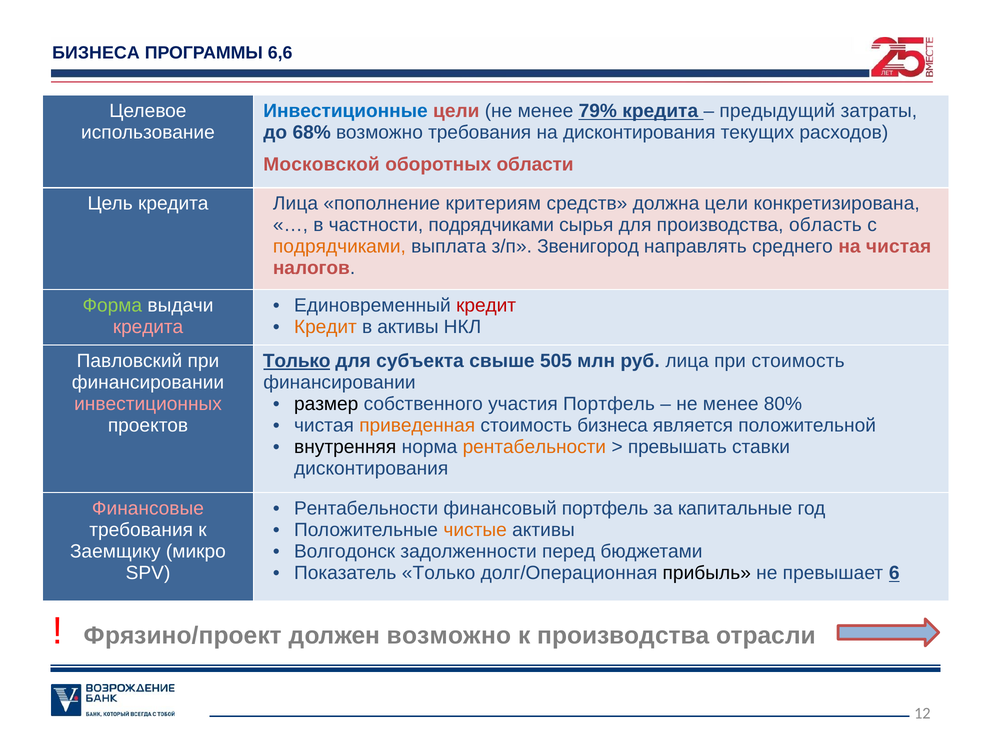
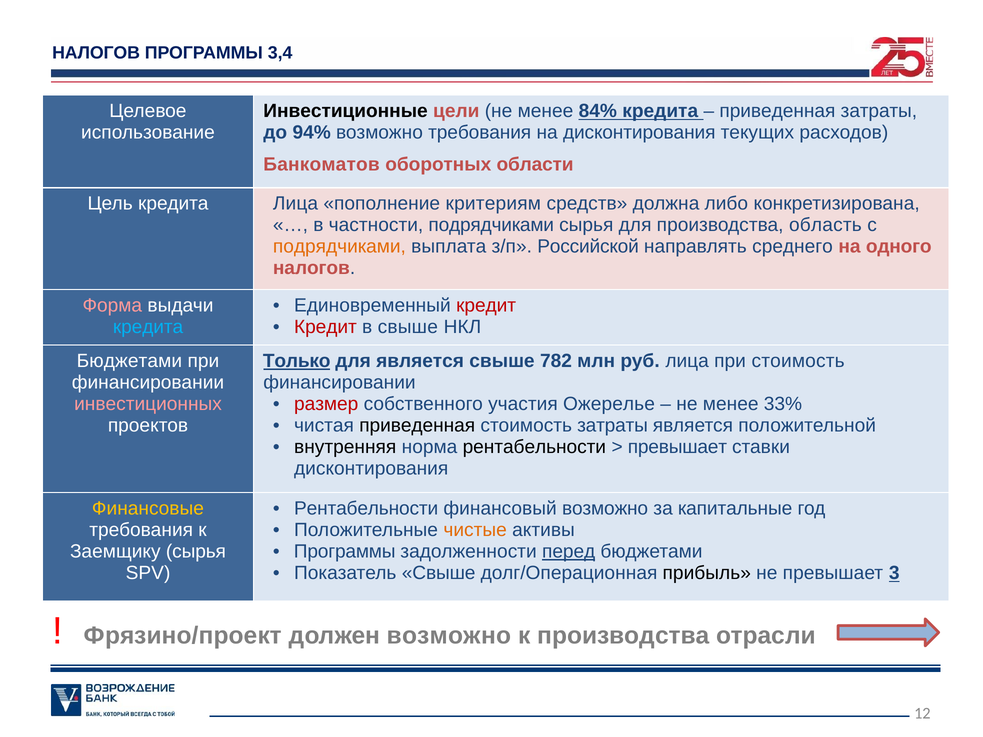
БИЗНЕСА: БИЗНЕСА -> НАЛОГОВ (96, 53)
6,6: 6,6 -> 3,4 (280, 53)
Инвестиционные colour: blue -> black (346, 111)
79%: 79% -> 84% (598, 111)
предыдущий: предыдущий -> приведенная (777, 111)
68%: 68% -> 94% (312, 132)
Московской: Московской -> Банкоматов (322, 165)
должна цели: цели -> либо (726, 204)
Звенигород: Звенигород -> Российской (588, 247)
на чистая: чистая -> одного (899, 247)
Форма colour: light green -> pink (112, 305)
кредита colour: pink -> light blue (148, 327)
Кредит colour: orange -> red (325, 327)
в активы: активы -> свыше (408, 327)
Павловский: Павловский -> Бюджетами (129, 361)
для субъекта: субъекта -> является (420, 361)
505: 505 -> 782 (556, 361)
размер colour: black -> red (326, 404)
участия Портфель: Портфель -> Ожерелье (609, 404)
80%: 80% -> 33% (783, 404)
приведенная colour: orange -> black (417, 426)
стоимость бизнеса: бизнеса -> затраты (613, 426)
рентабельности colour: orange -> black (534, 447)
превышать: превышать -> превышает (677, 447)
Финансовые colour: pink -> yellow (148, 509)
финансовый портфель: портфель -> возможно (605, 509)
Заемщику микро: микро -> сырья (196, 552)
Волгодонск: Волгодонск -> Программы (345, 552)
перед underline: none -> present (569, 552)
Показатель Только: Только -> Свыше (439, 573)
6: 6 -> 3 (894, 573)
